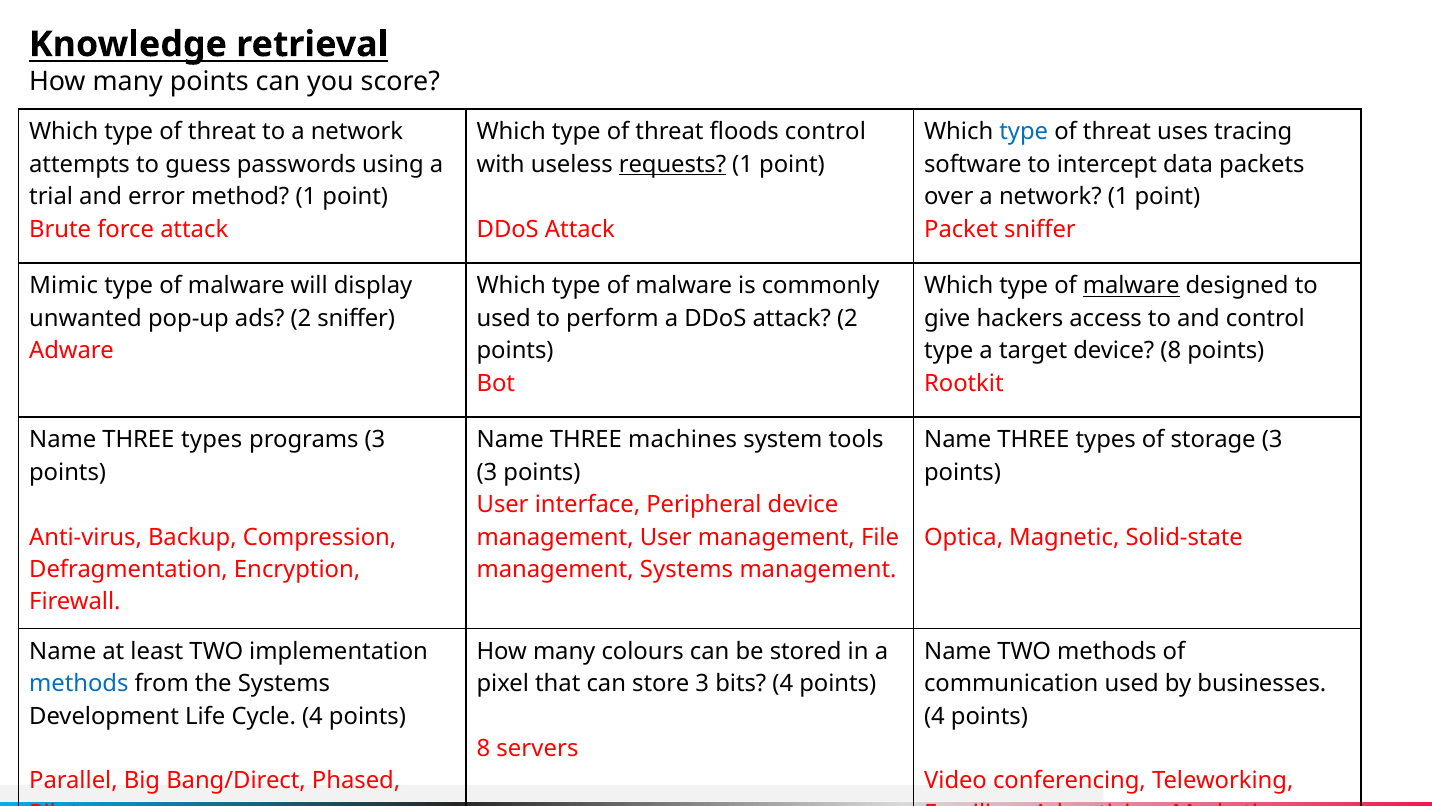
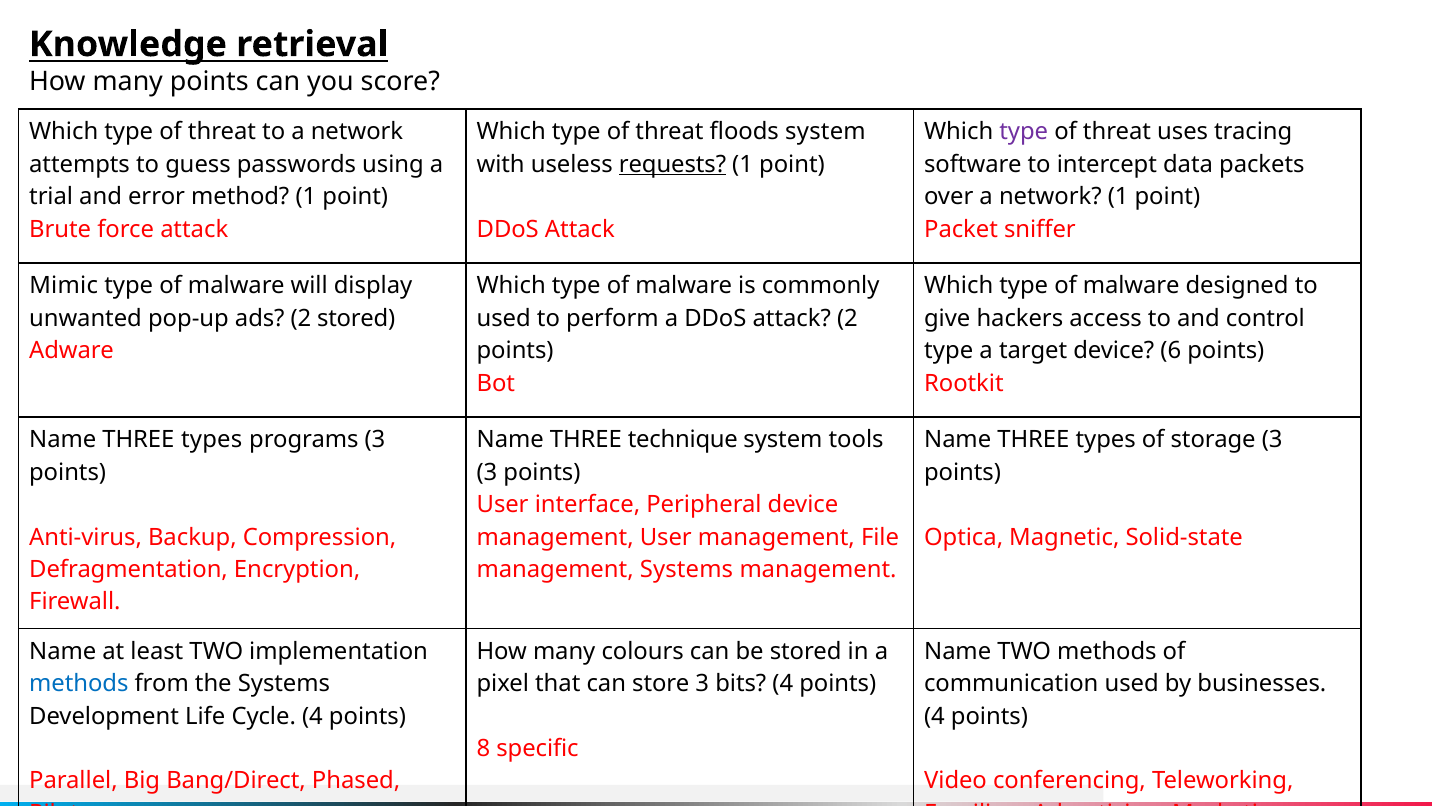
floods control: control -> system (825, 132)
type colour: blue -> purple (1024, 132)
malware underline: present -> none (1131, 286)
2 sniffer: sniffer -> stored (356, 318)
device 8: 8 -> 6 (1171, 351)
machines: machines -> technique (683, 440)
servers: servers -> specific (538, 748)
